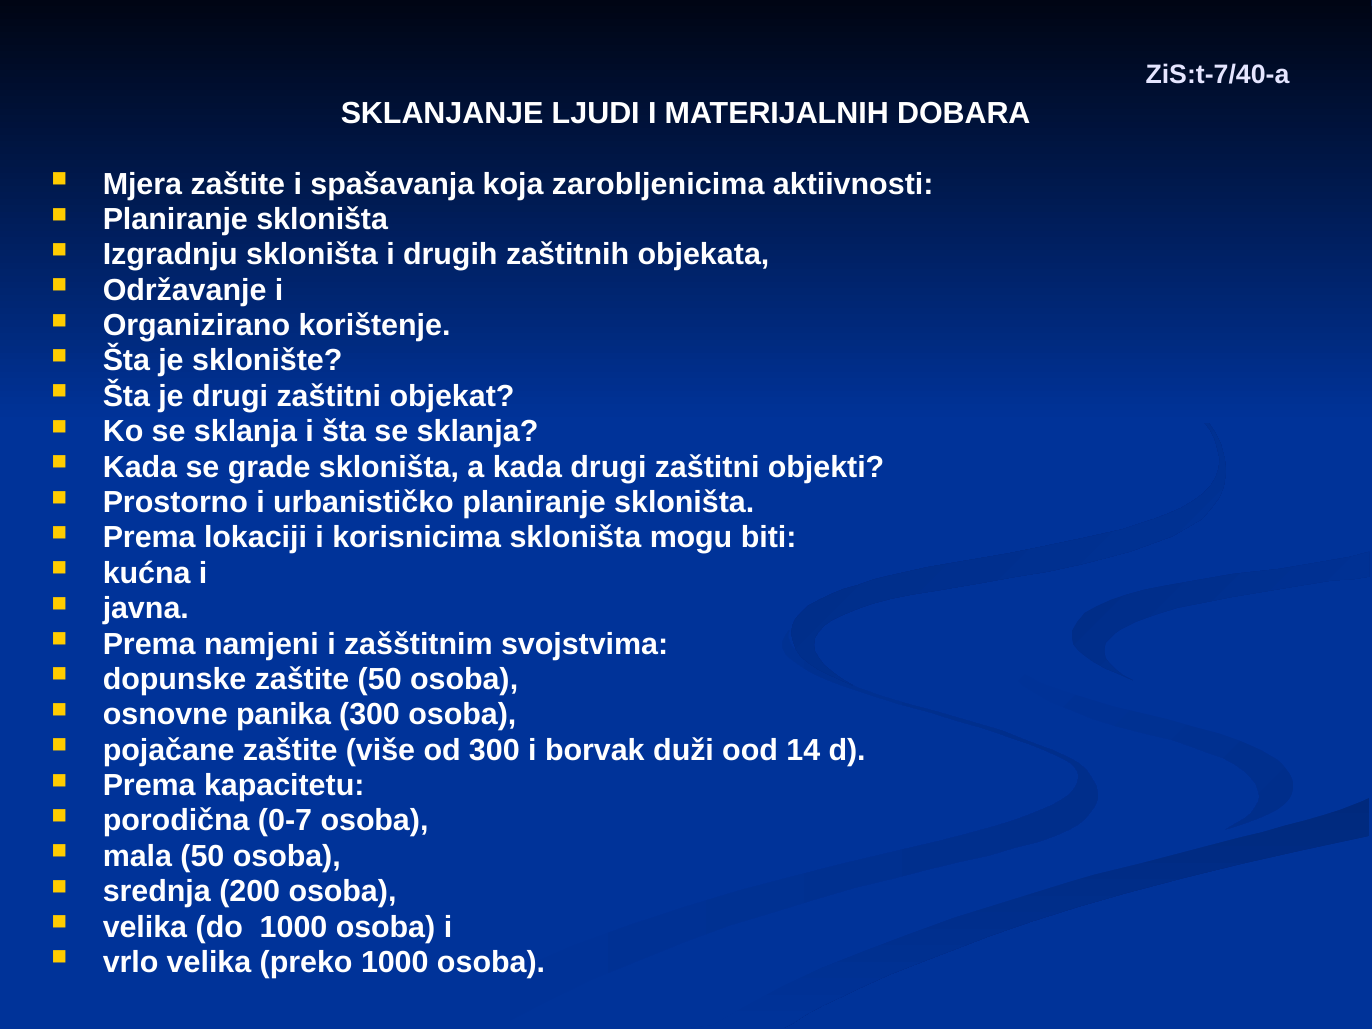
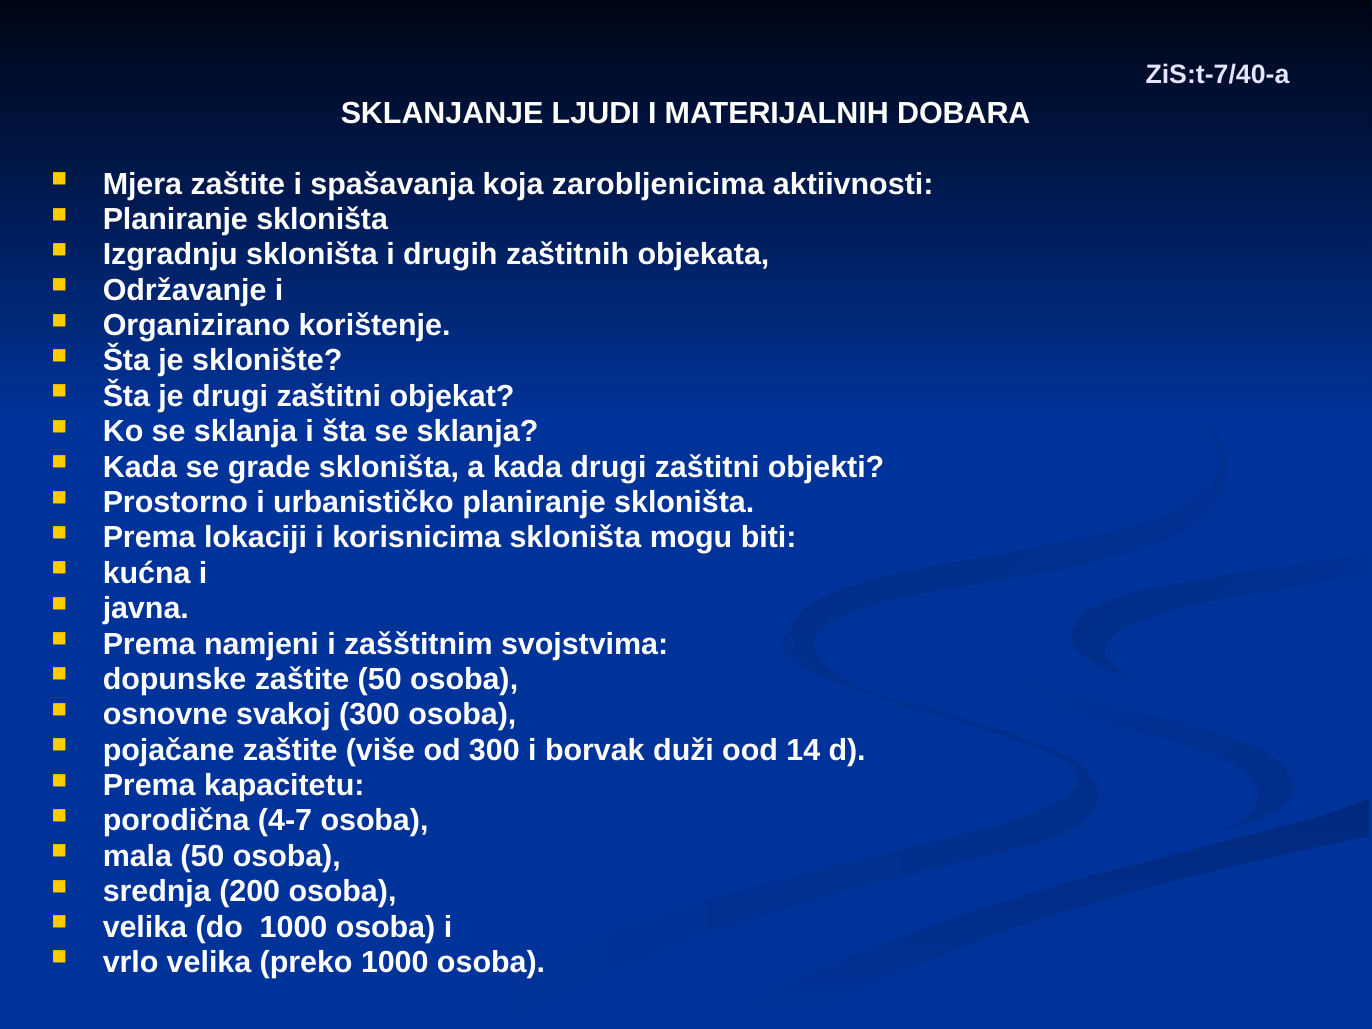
panika: panika -> svakoj (283, 715)
0-7: 0-7 -> 4-7 (285, 821)
